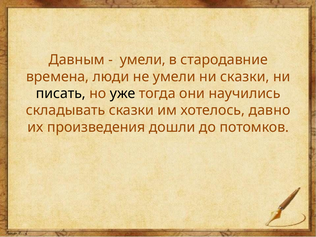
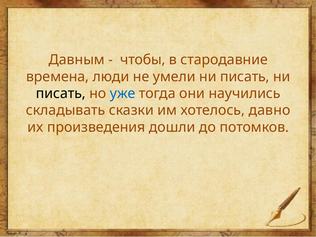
умели: умели -> чтобы (143, 60)
умели ни сказки: сказки -> писать (245, 77)
уже colour: black -> blue (123, 93)
